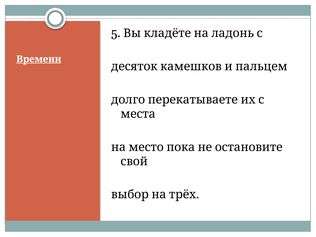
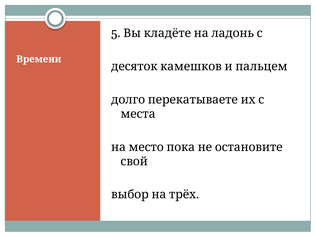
Времени underline: present -> none (39, 59)
